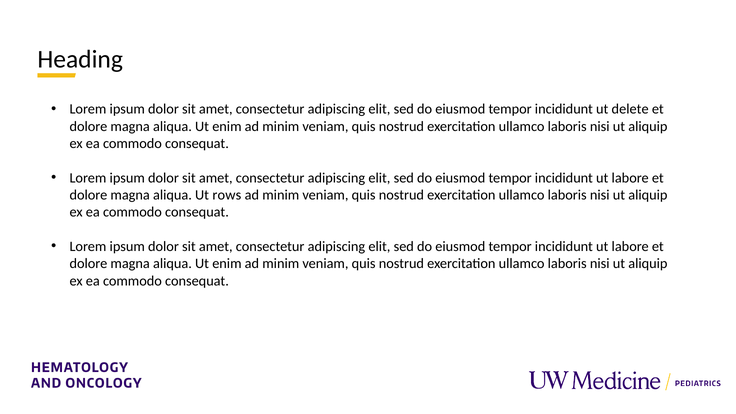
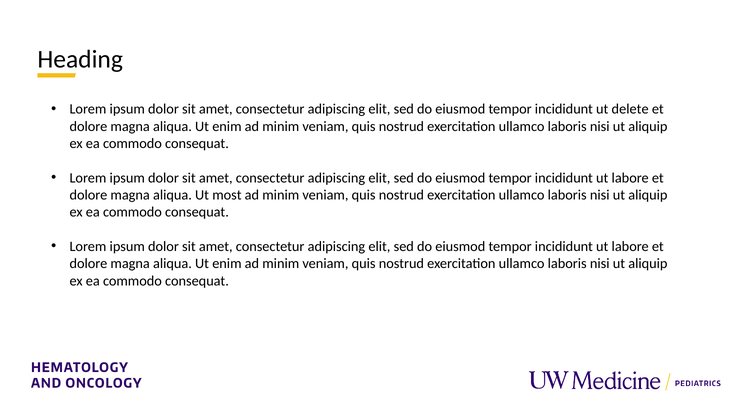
rows: rows -> most (227, 195)
